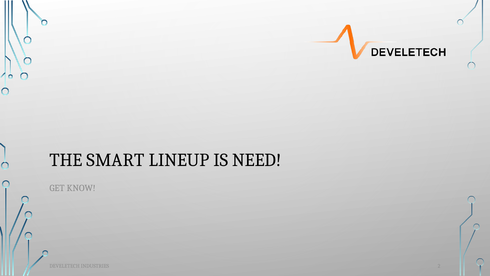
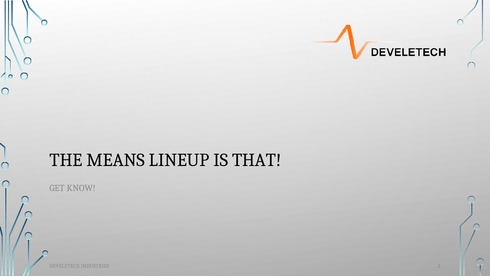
SMART: SMART -> MEANS (116, 160)
NEED: NEED -> THAT (257, 160)
